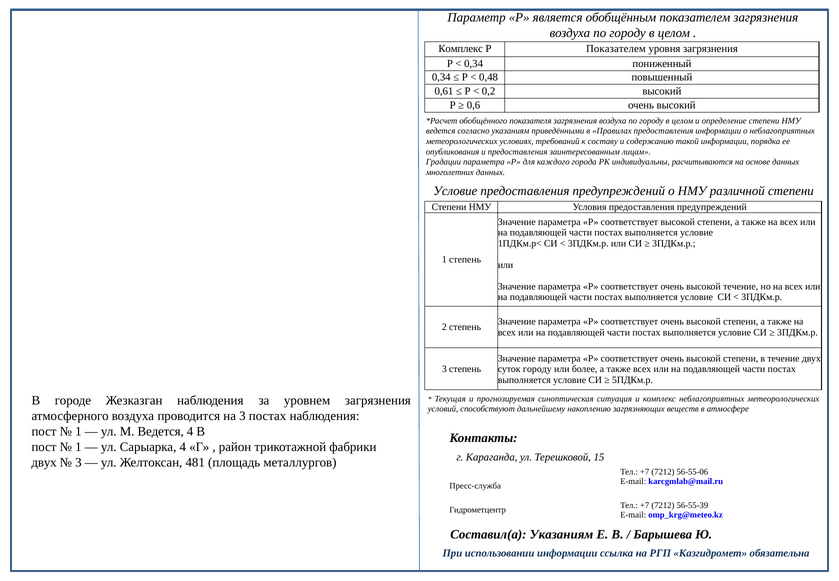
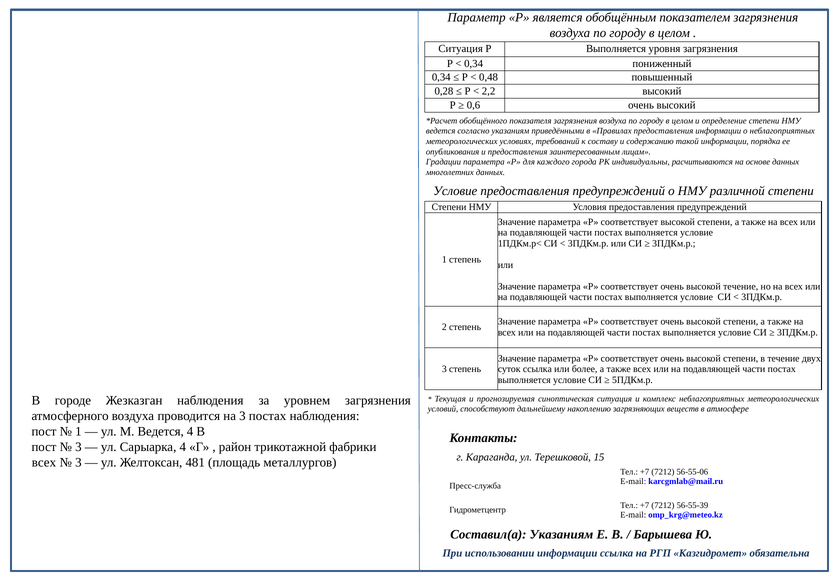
Комплекс: Комплекс -> Ситуация (461, 49)
Р Показателем: Показателем -> Выполняется (616, 49)
0,61: 0,61 -> 0,28 (444, 91)
0,2: 0,2 -> 2,2 (489, 91)
суток городу: городу -> ссылка (537, 369)
1: 1 -> 3 (78, 447)
двух: двух -> всех (44, 462)
